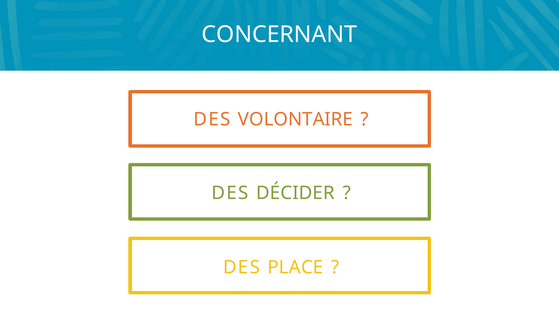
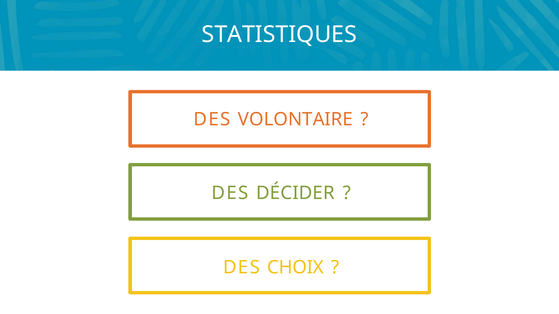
CONCERNANT: CONCERNANT -> STATISTIQUES (279, 34)
PLACE: PLACE -> CHOIX (296, 268)
